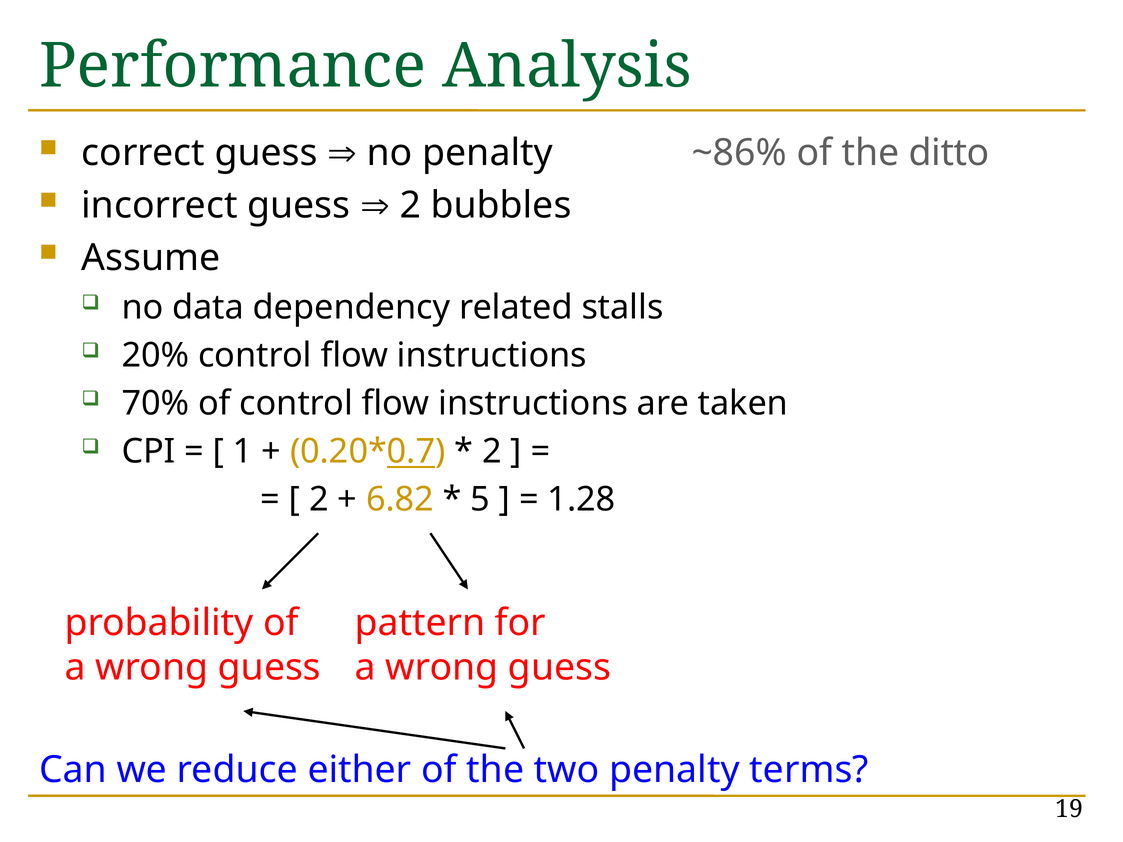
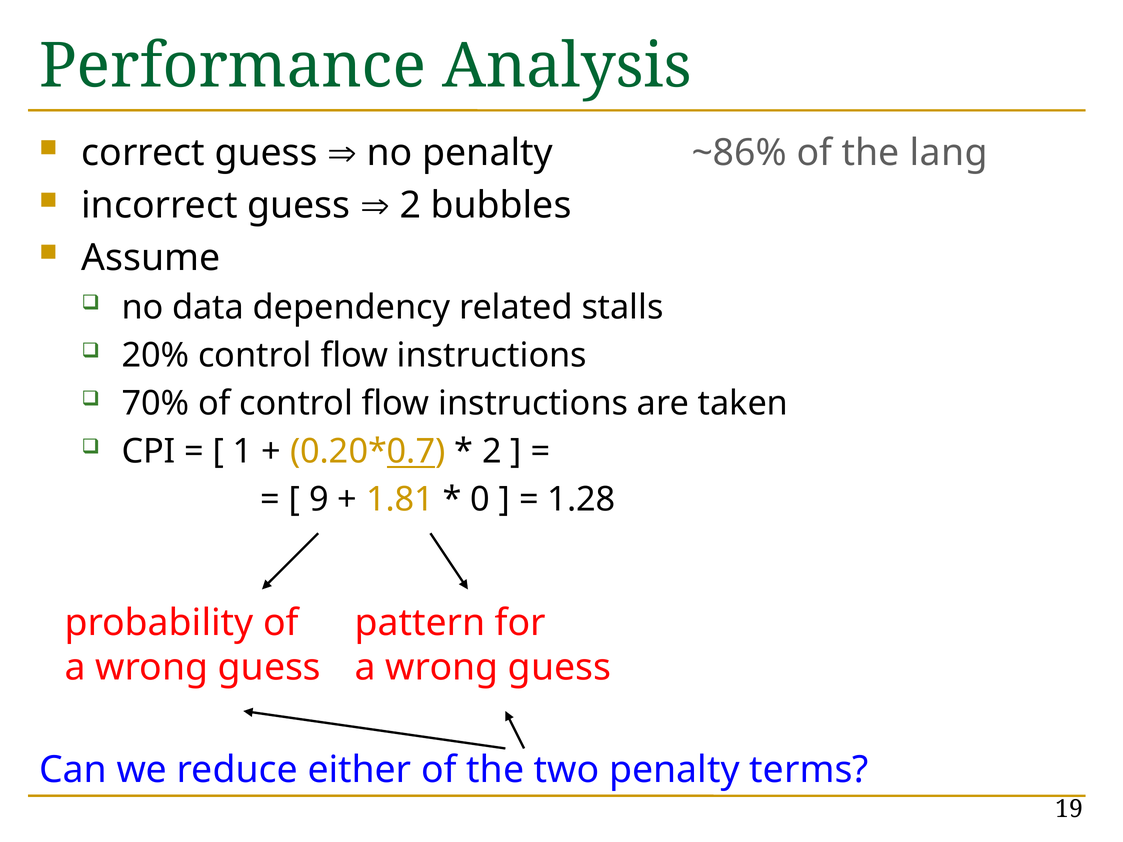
ditto: ditto -> lang (949, 153)
2: 2 -> 9 (319, 500)
6.82: 6.82 -> 1.81 (400, 500)
5: 5 -> 0 (480, 500)
